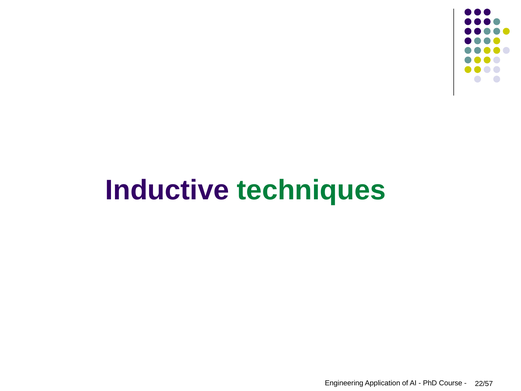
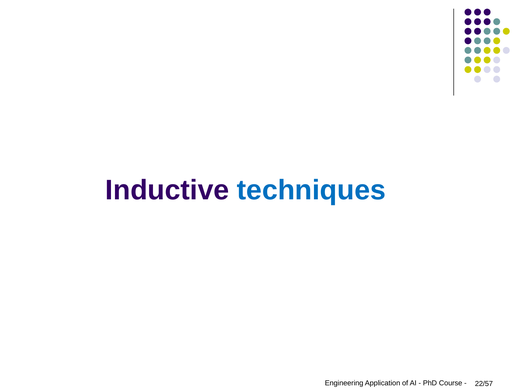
techniques colour: green -> blue (311, 190)
